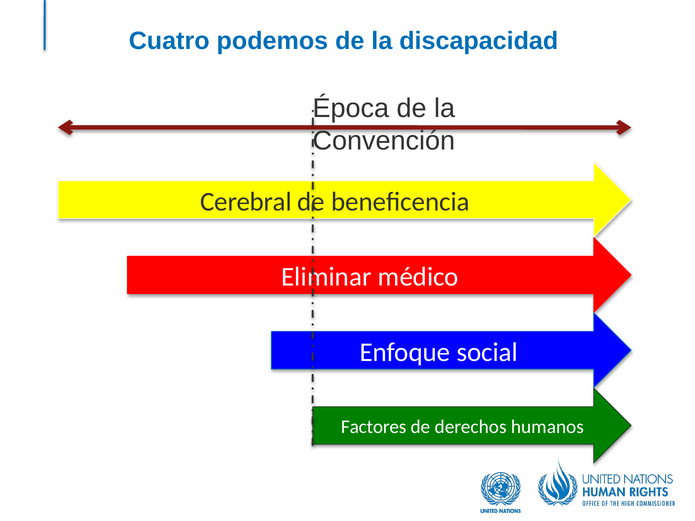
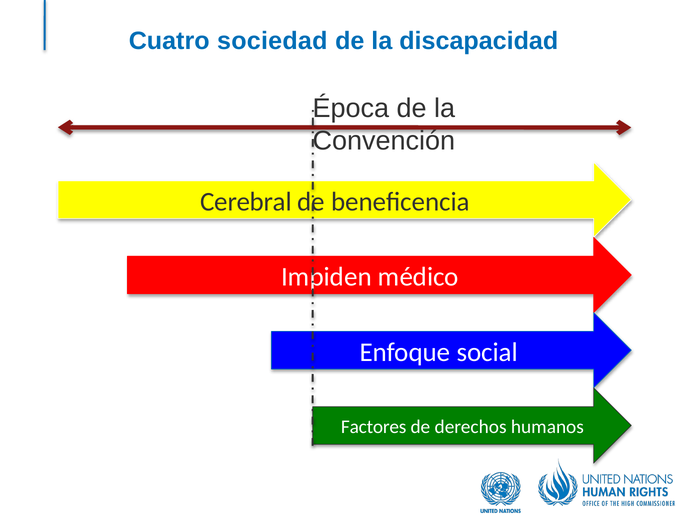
podemos: podemos -> sociedad (272, 41)
Eliminar: Eliminar -> Impiden (326, 277)
